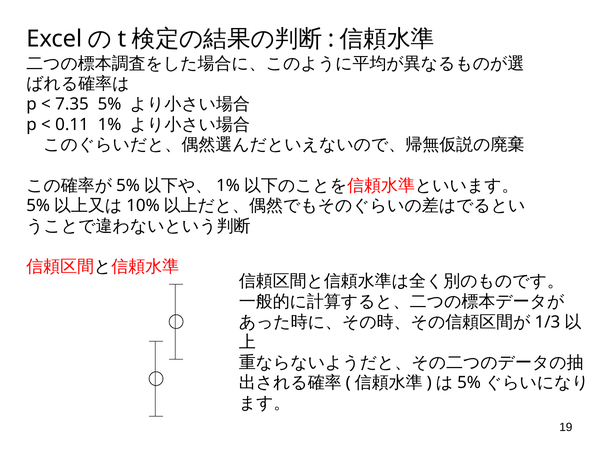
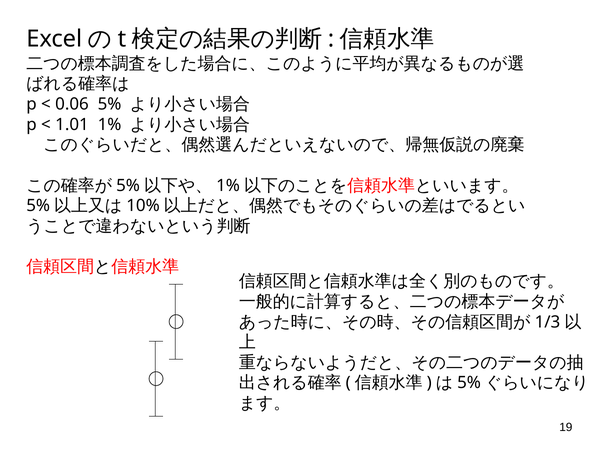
7.35: 7.35 -> 0.06 (72, 104)
0.11: 0.11 -> 1.01 (72, 124)
